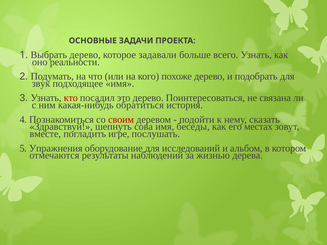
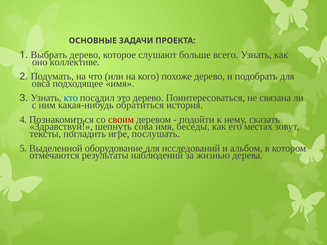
задавали: задавали -> слушают (158, 55)
реальности: реальности -> коллективе (75, 62)
звук: звук -> овса (41, 84)
кто colour: red -> blue (71, 98)
вместе: вместе -> тексты (45, 134)
Упражнения: Упражнения -> Выделенной (56, 148)
